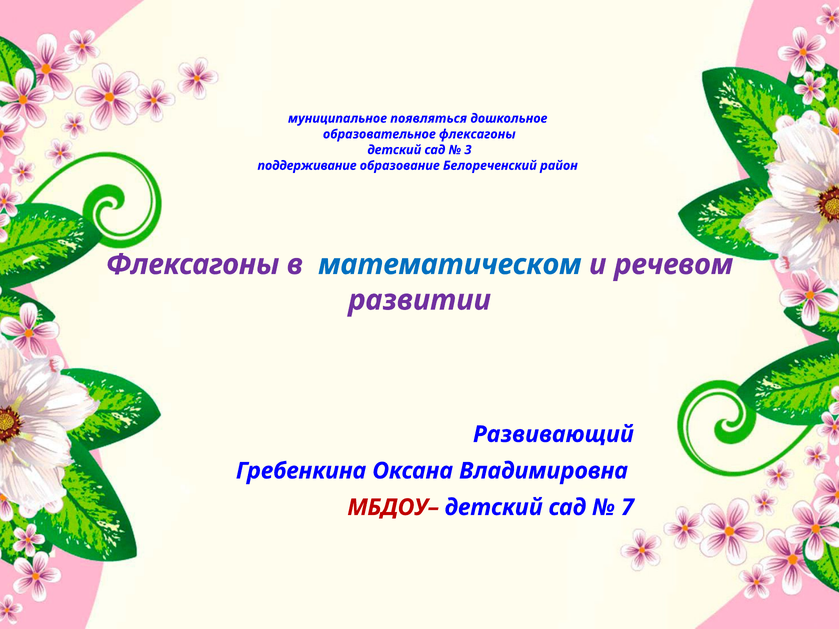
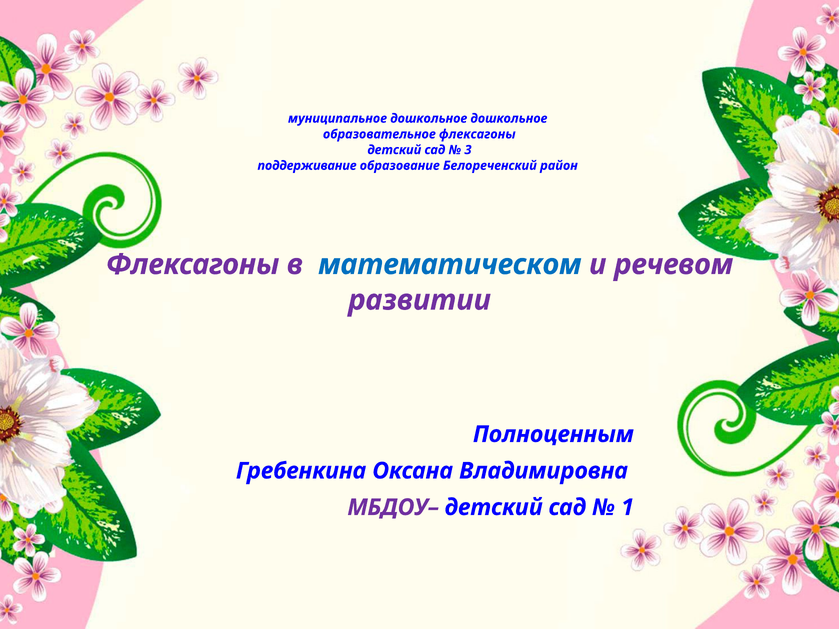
муниципальное появляться: появляться -> дошкольное (429, 119)
Развивающий: Развивающий -> Полноценным (553, 434)
МБДОУ– colour: red -> purple (393, 508)
7: 7 -> 1 (628, 508)
